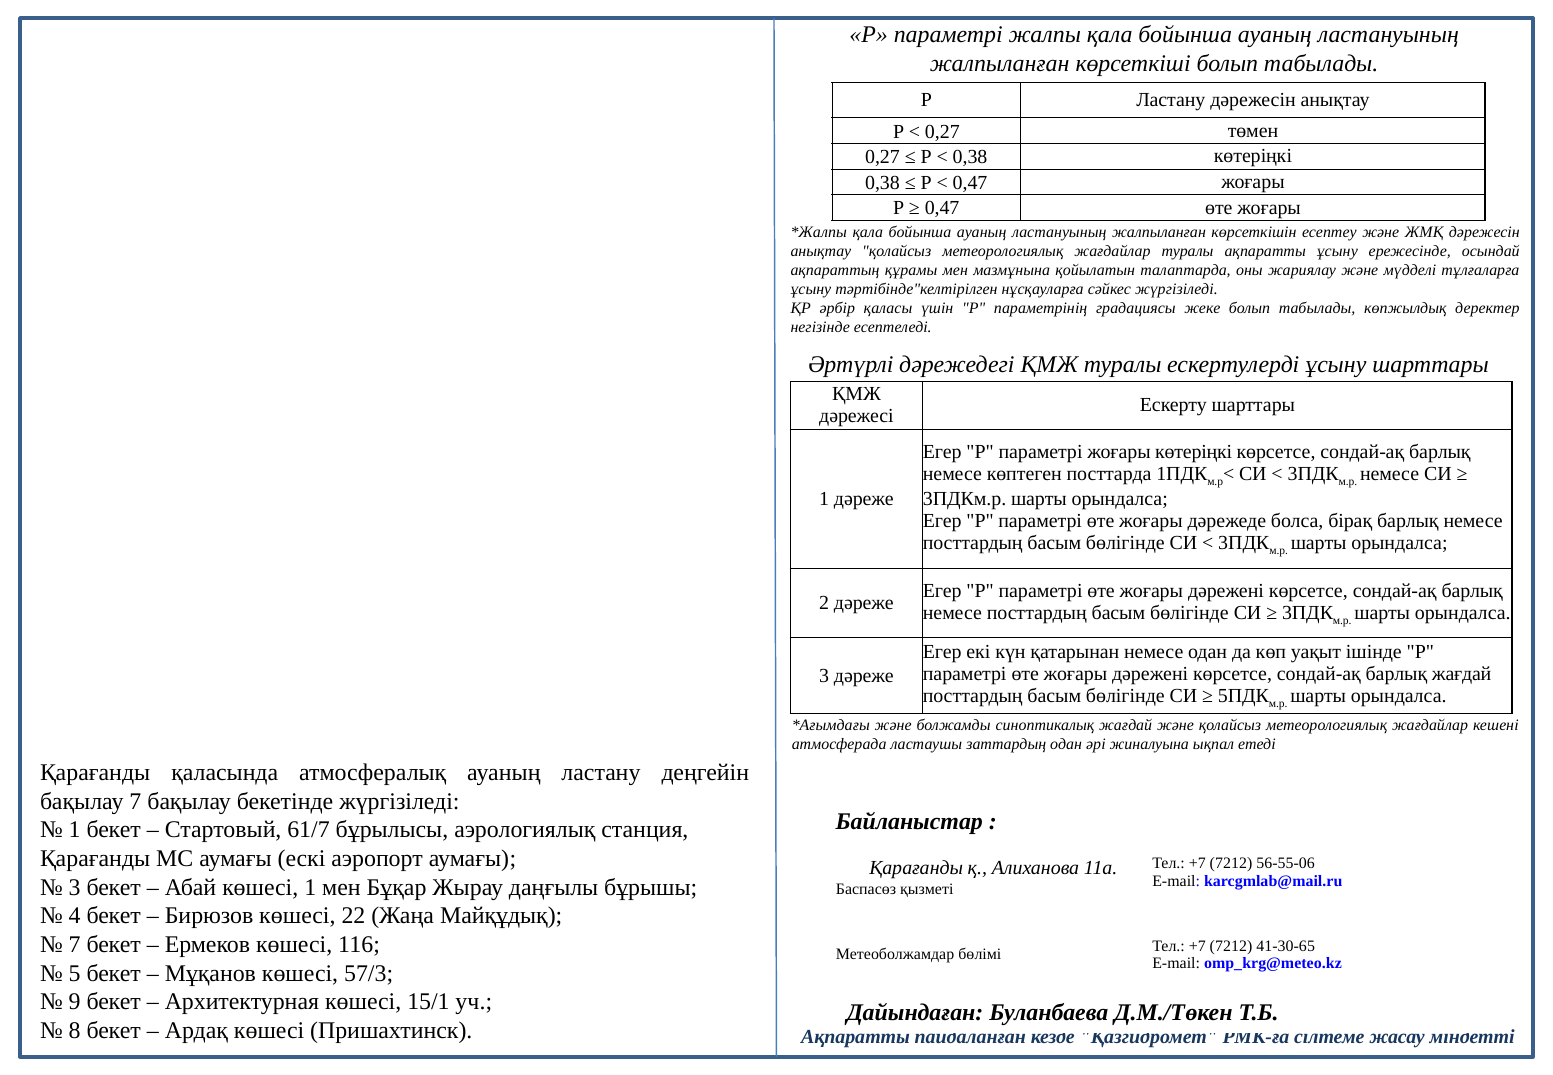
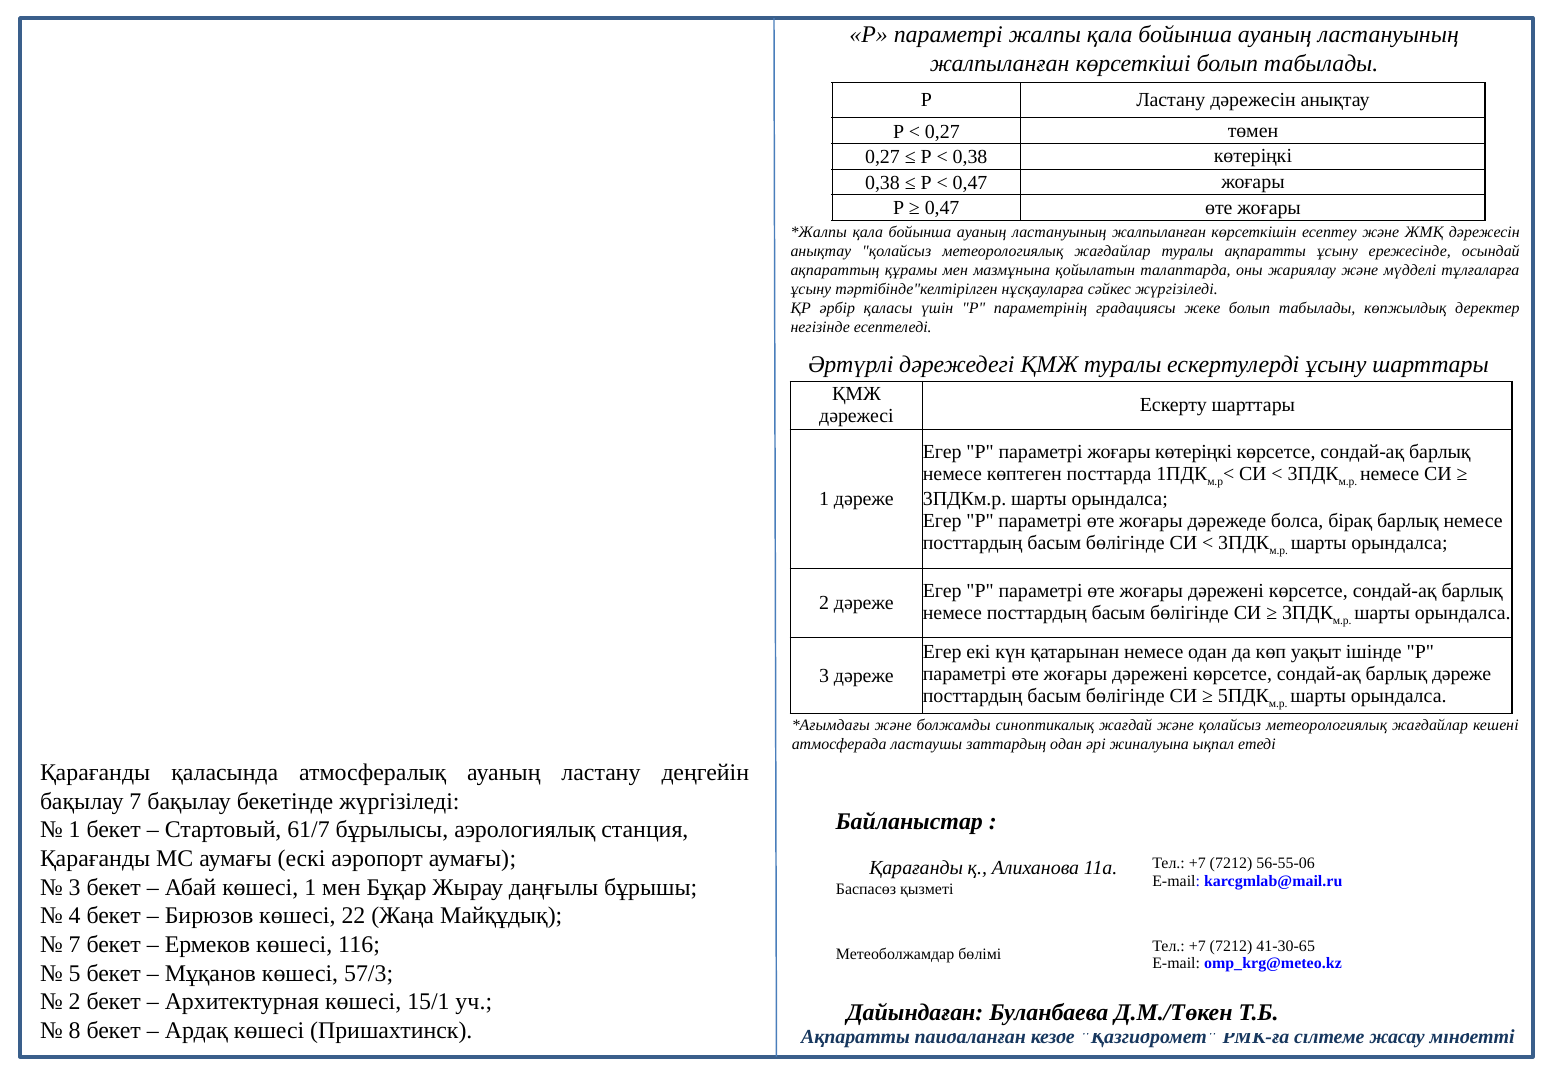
барлық жағдай: жағдай -> дәреже (1462, 674)
9: 9 -> 2 (75, 1002)
